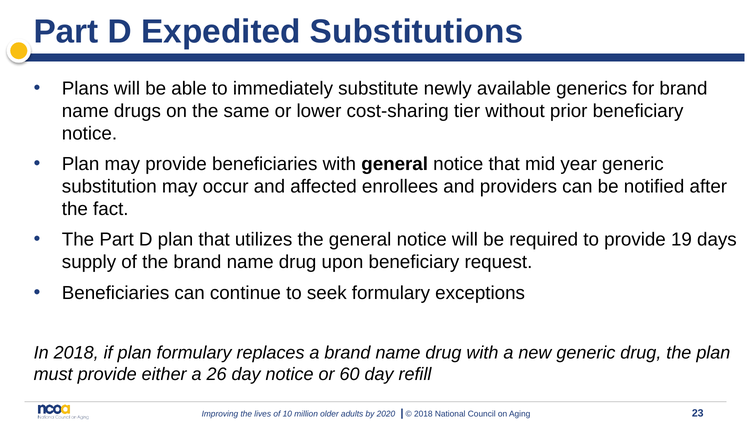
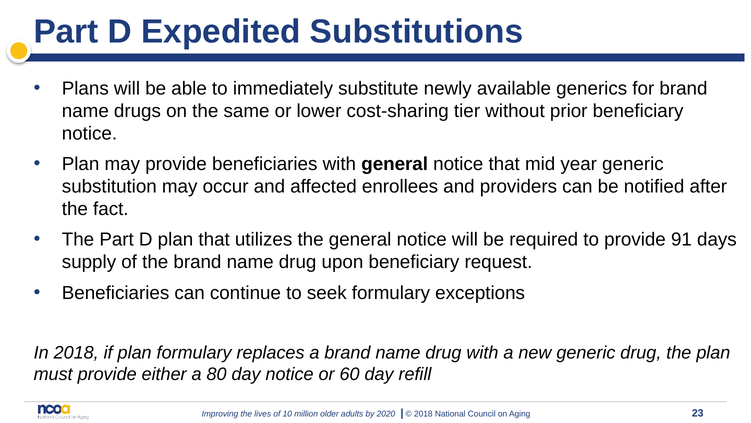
19: 19 -> 91 (681, 239)
26: 26 -> 80 (217, 374)
